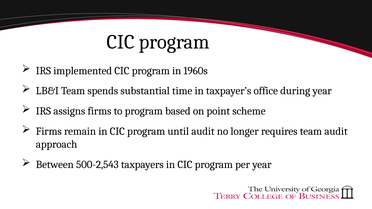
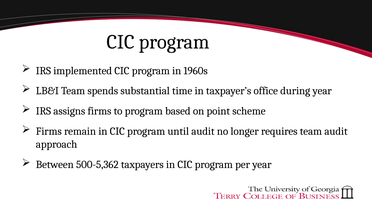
500-2,543: 500-2,543 -> 500-5,362 (97, 165)
